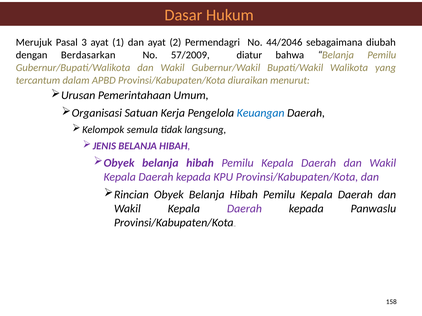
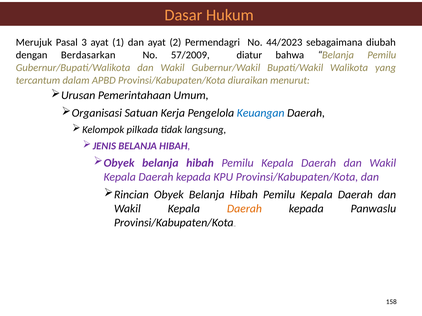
44/2046: 44/2046 -> 44/2023 (284, 42)
semula: semula -> pilkada (142, 130)
Daerah colour: purple -> orange (244, 209)
